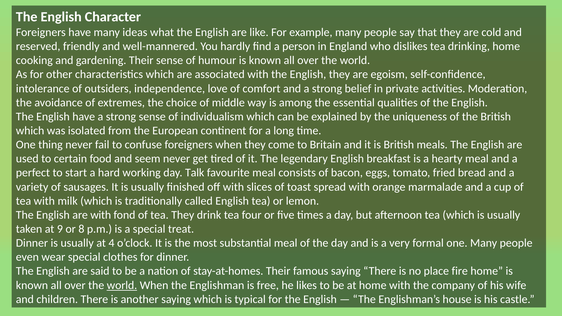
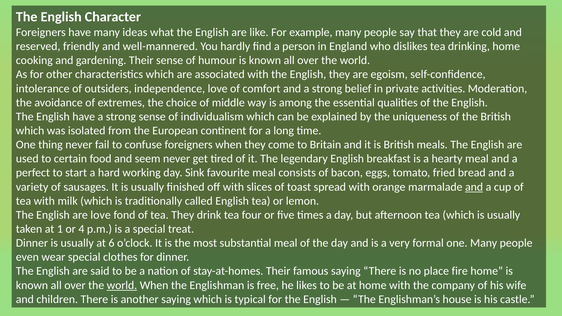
Talk: Talk -> Sink (195, 173)
and underline: none -> present (474, 187)
are with: with -> love (101, 215)
9: 9 -> 1 (60, 229)
8: 8 -> 4 (81, 229)
4: 4 -> 6 (111, 243)
